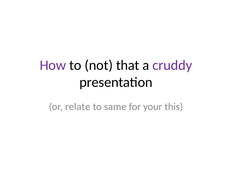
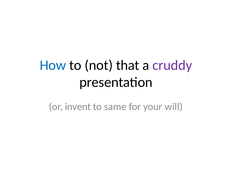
How colour: purple -> blue (53, 65)
relate: relate -> invent (78, 107)
this: this -> will (174, 107)
